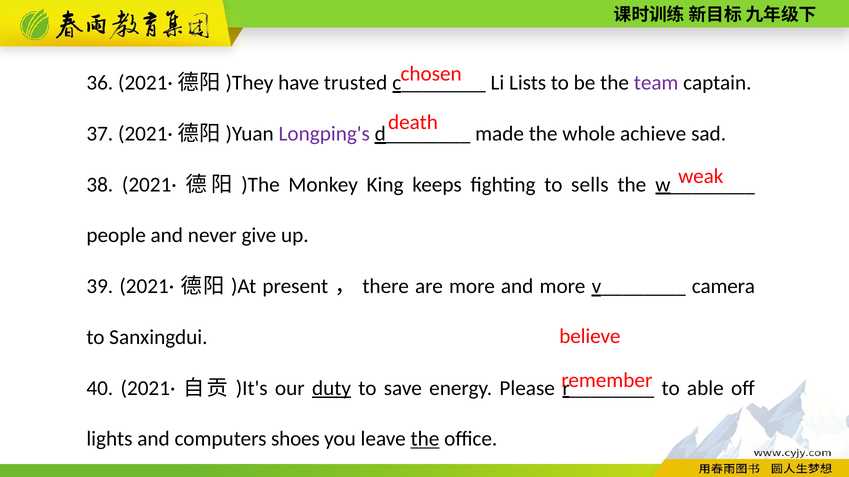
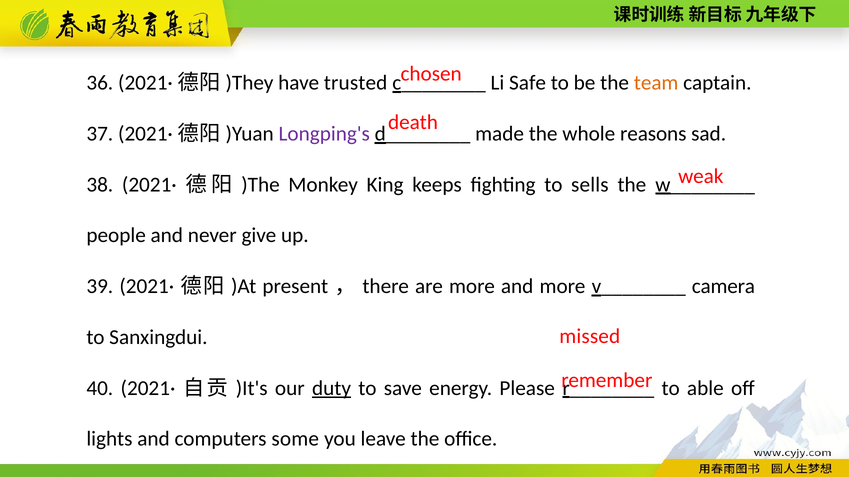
Lists: Lists -> Safe (528, 83)
team colour: purple -> orange (656, 83)
achieve: achieve -> reasons (653, 134)
believe: believe -> missed (590, 337)
shoes: shoes -> some (295, 439)
the underline: present -> none (425, 439)
